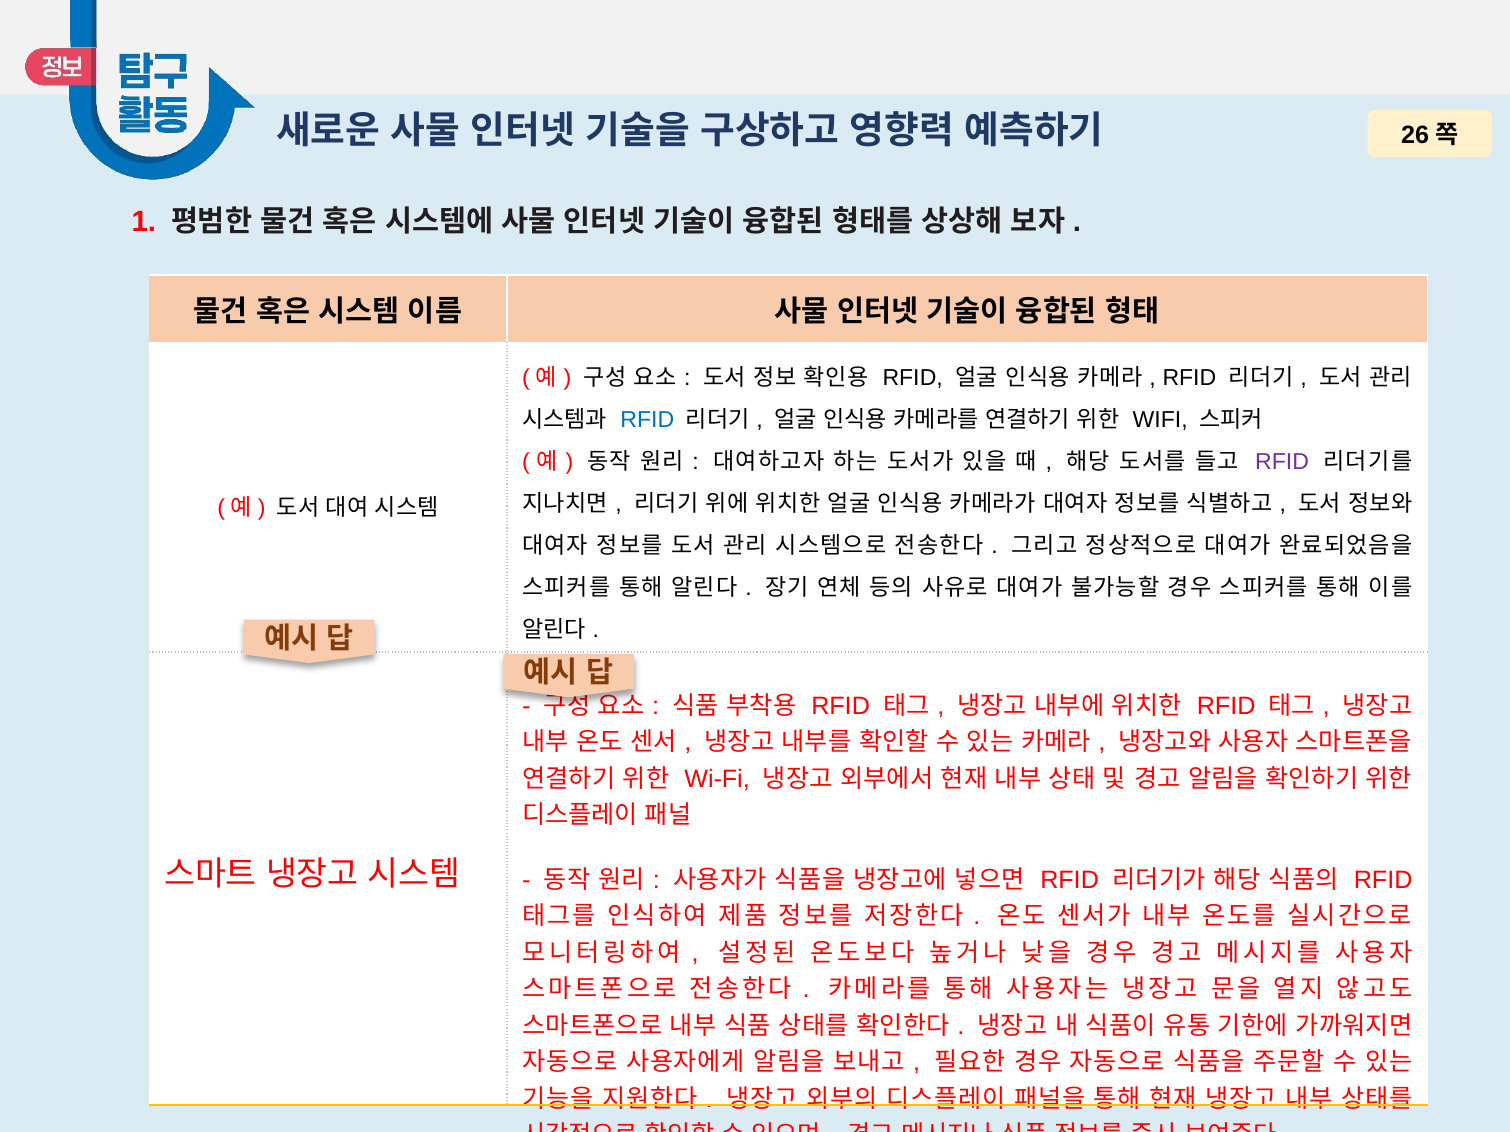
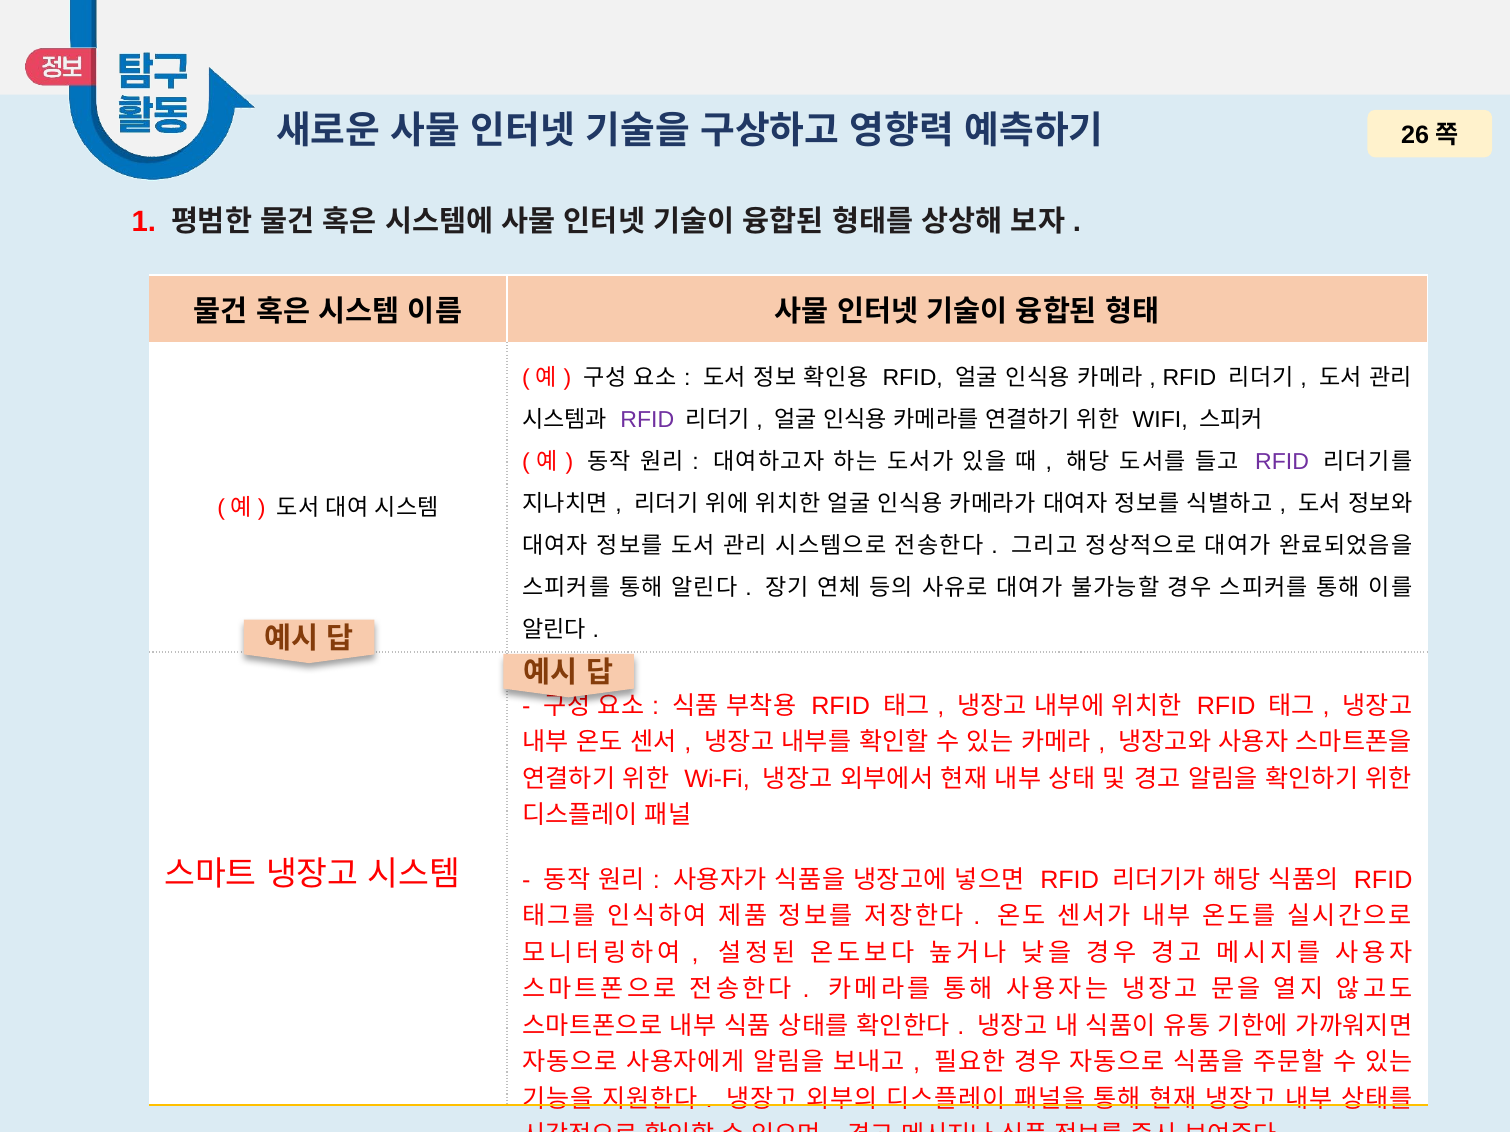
RFID colour: blue -> purple (647, 420)
